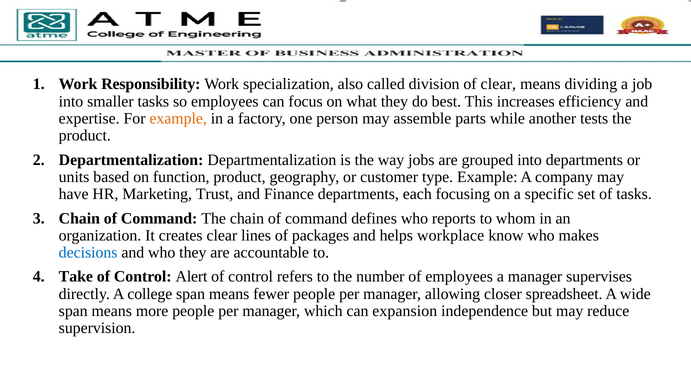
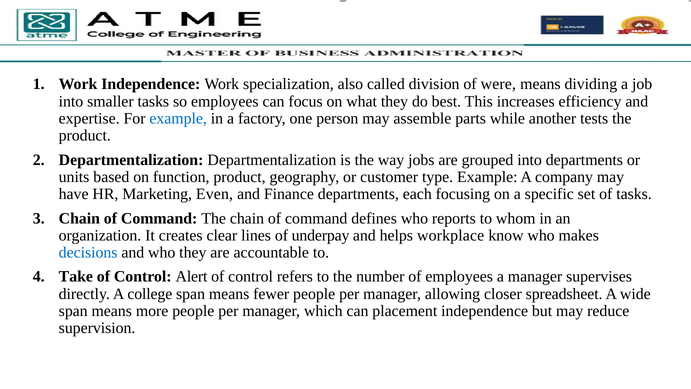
Work Responsibility: Responsibility -> Independence (151, 84)
of clear: clear -> were (498, 84)
example colour: orange -> blue (178, 118)
Trust: Trust -> Even (215, 194)
packages: packages -> underpay (321, 235)
expansion: expansion -> placement (405, 311)
